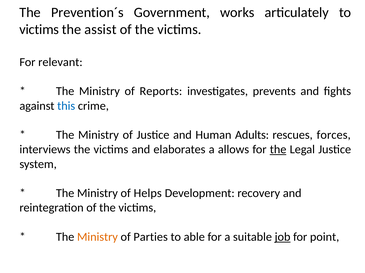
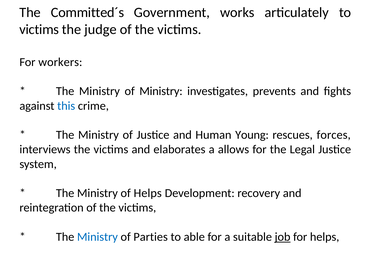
Prevention´s: Prevention´s -> Committed´s (87, 13)
assist: assist -> judge (101, 30)
relevant: relevant -> workers (60, 62)
of Reports: Reports -> Ministry (161, 91)
Adults: Adults -> Young (252, 135)
the underline: present -> none (278, 150)
Ministry colour: orange -> blue (97, 237)
for point: point -> helps (325, 237)
